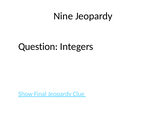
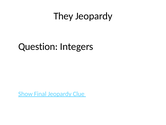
Nine: Nine -> They (63, 16)
